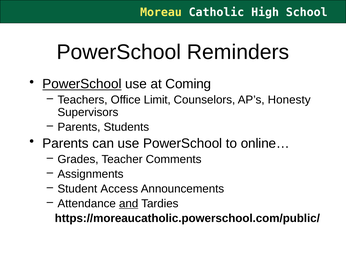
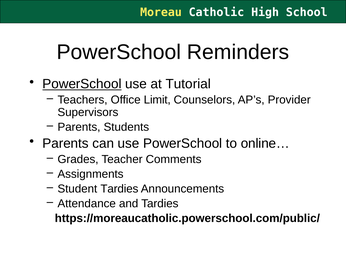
Coming: Coming -> Tutorial (188, 84)
Honesty: Honesty -> Provider (289, 100)
Student Access: Access -> Tardies (119, 188)
and underline: present -> none (129, 203)
